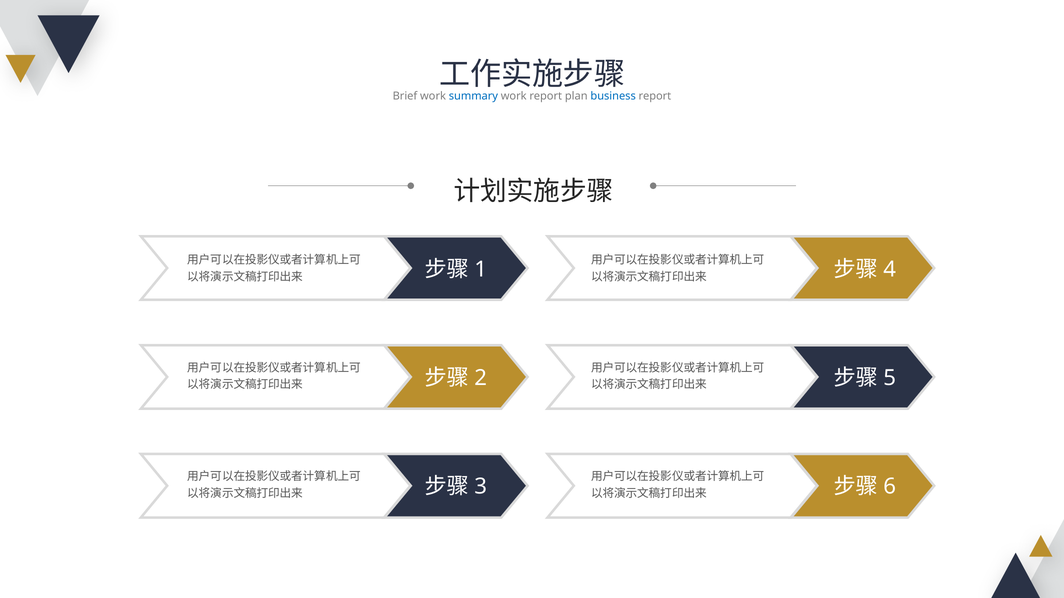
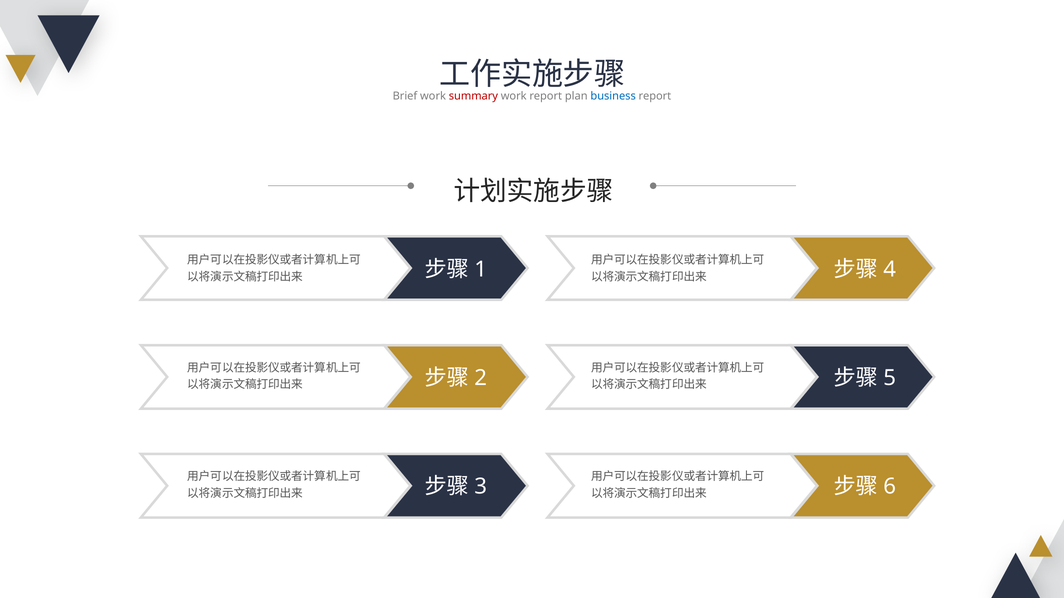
summary colour: blue -> red (473, 96)
